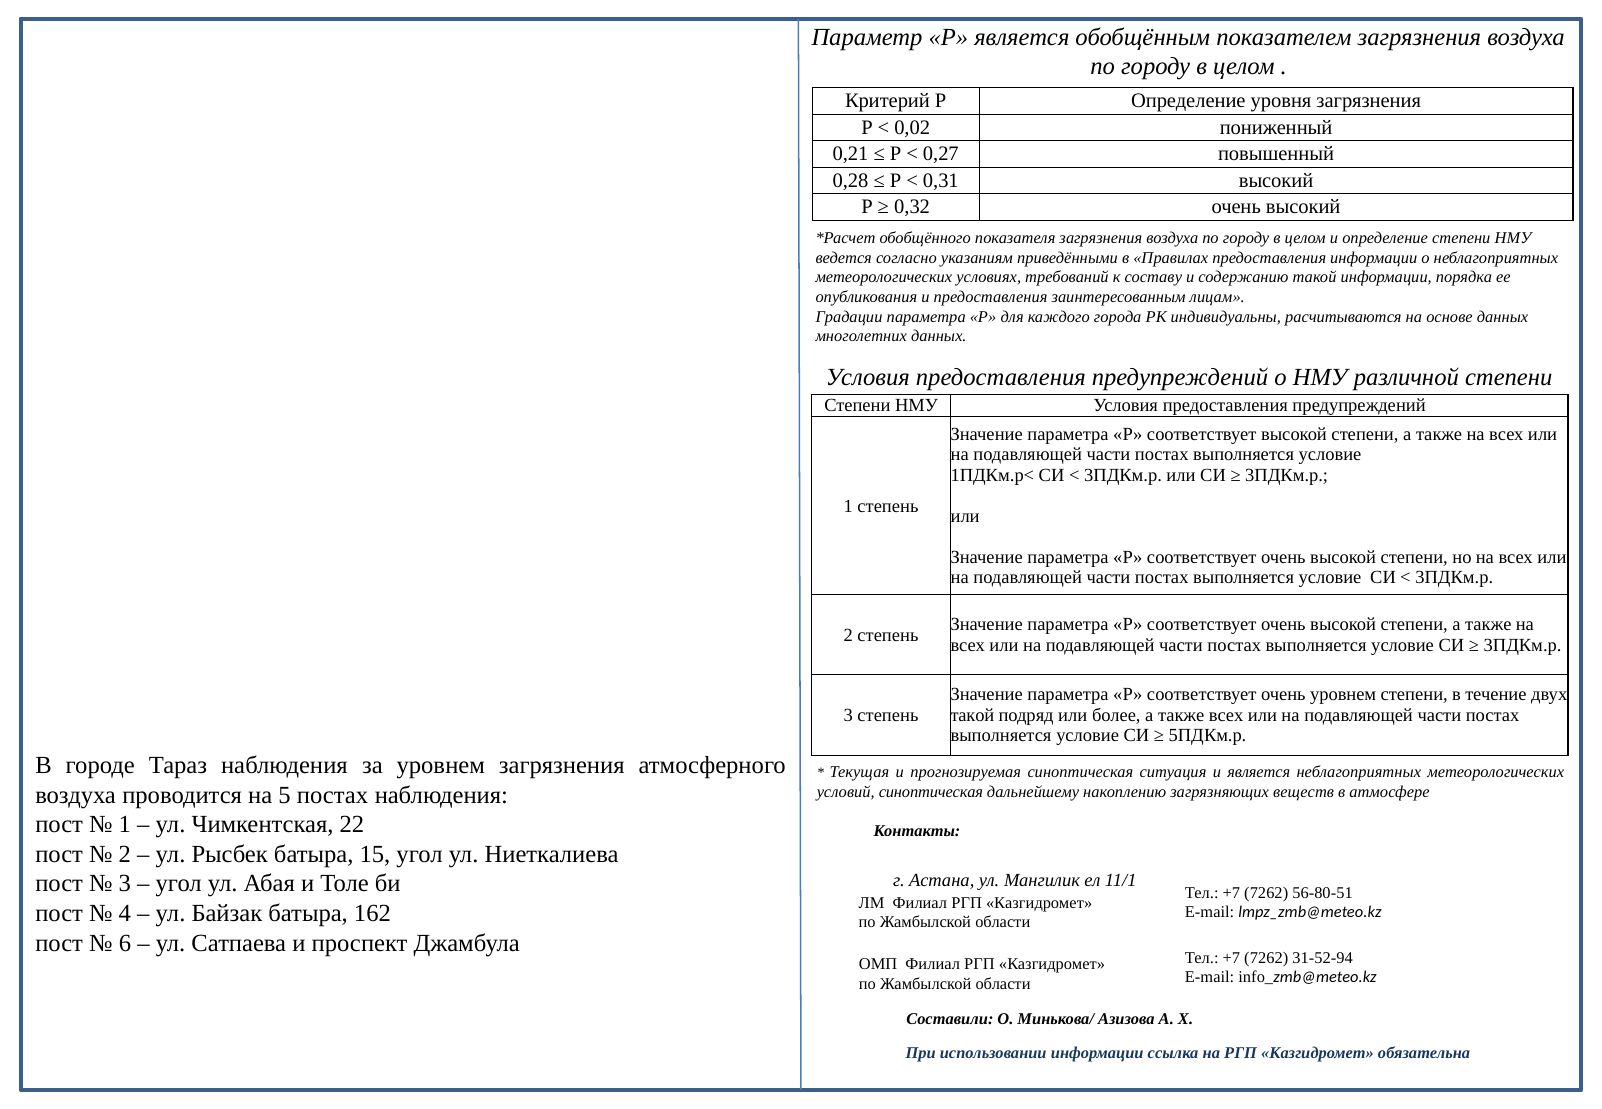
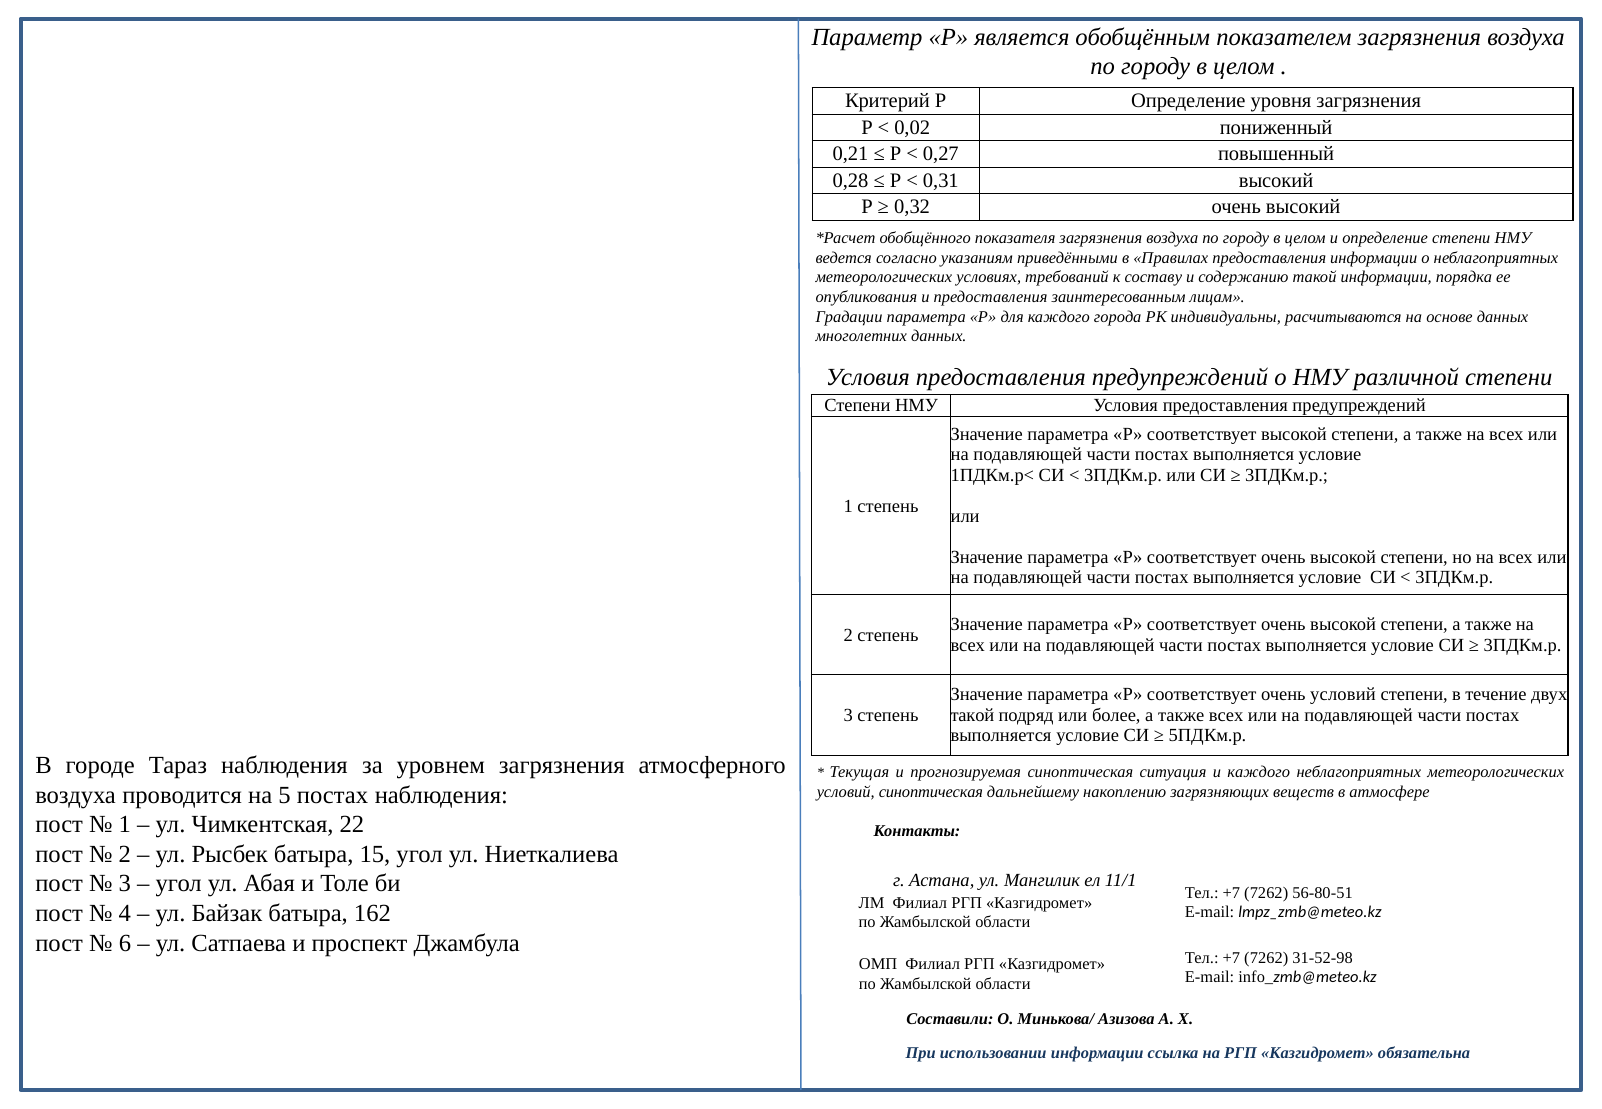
очень уровнем: уровнем -> условий (1343, 695)
и является: является -> каждого (1259, 772)
31-52-94: 31-52-94 -> 31-52-98 (1323, 958)
